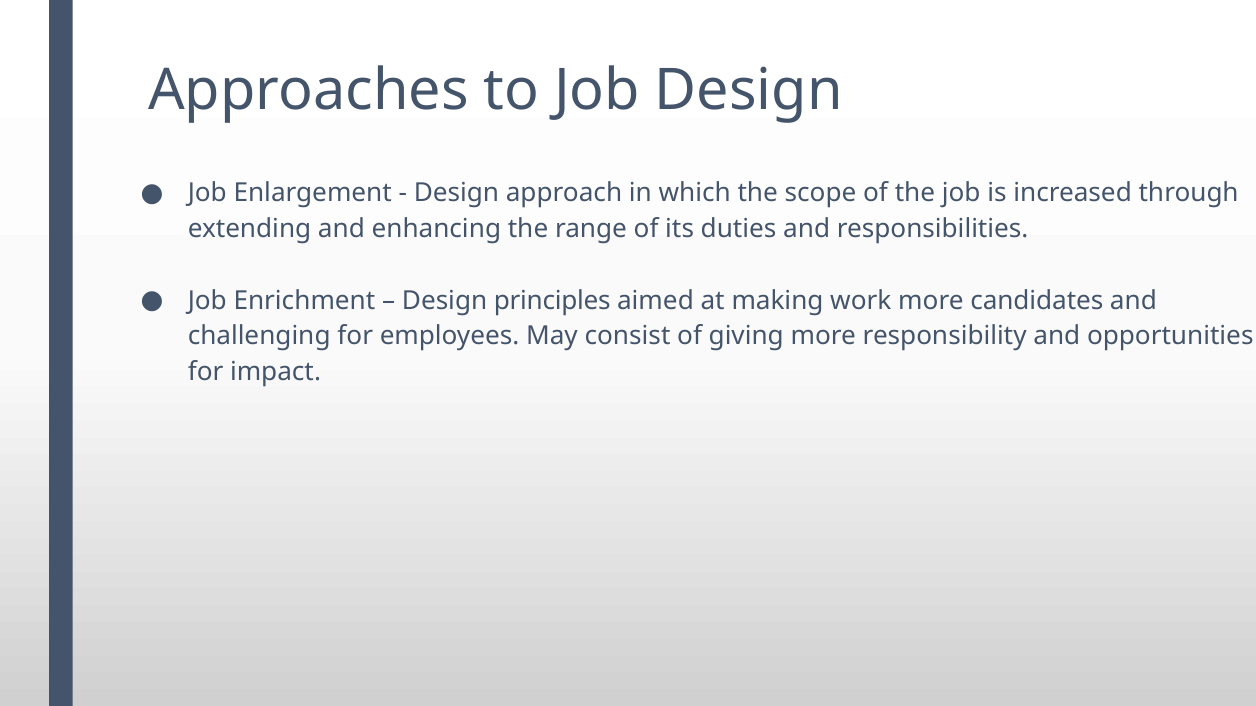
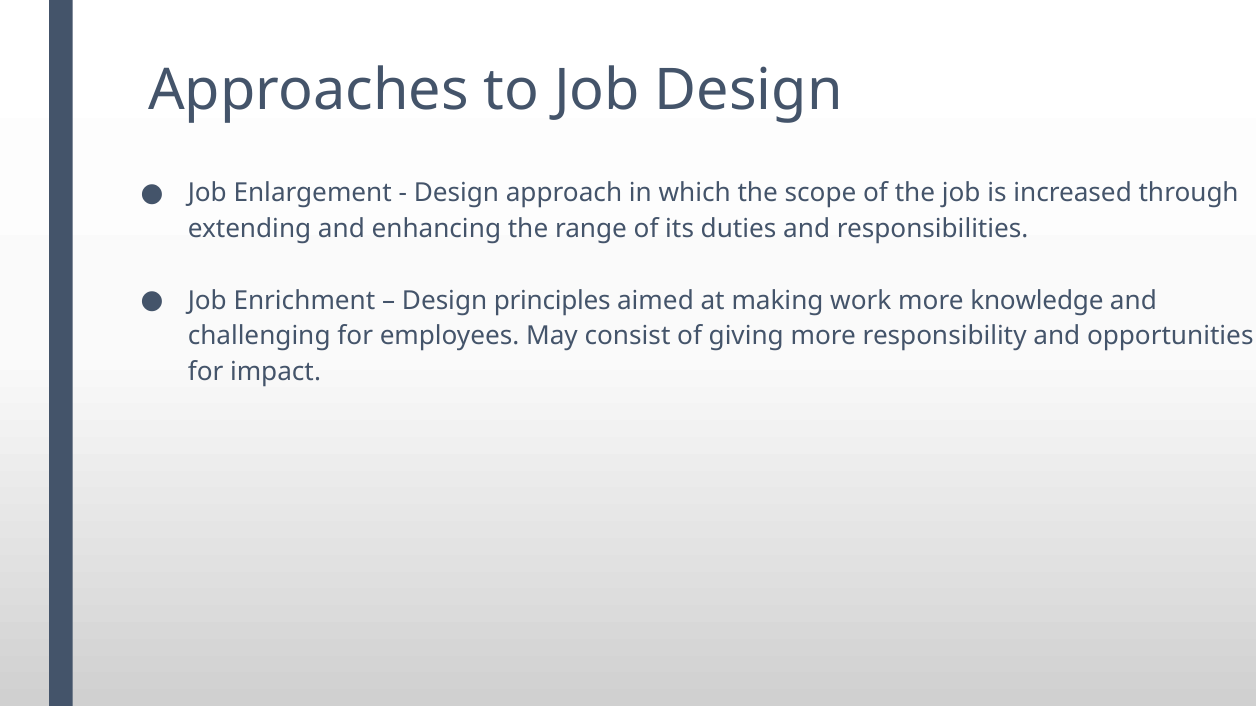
candidates: candidates -> knowledge (1037, 301)
